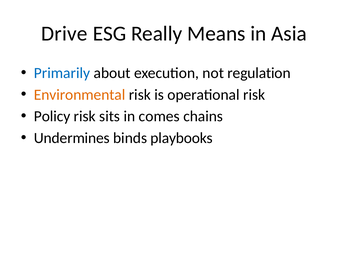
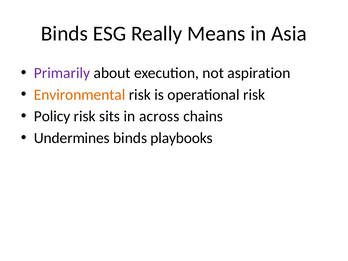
Drive: Drive -> Binds (64, 34)
Primarily colour: blue -> purple (62, 73)
regulation: regulation -> aspiration (259, 73)
comes: comes -> across (159, 116)
